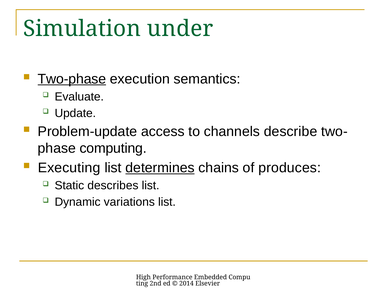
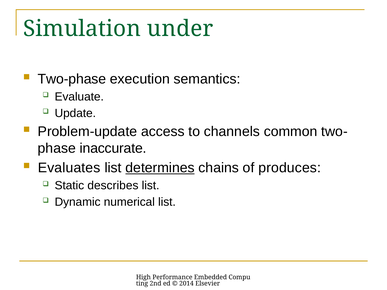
Two-phase underline: present -> none (72, 79)
describe: describe -> common (291, 132)
computing: computing -> inaccurate (113, 148)
Executing: Executing -> Evaluates (69, 168)
variations: variations -> numerical (129, 202)
